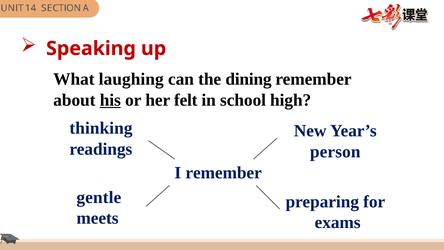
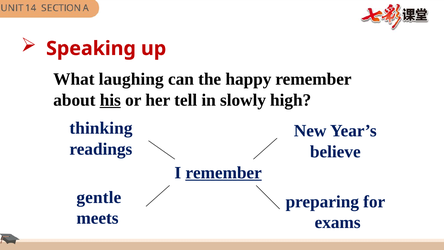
dining: dining -> happy (248, 79)
felt: felt -> tell (186, 100)
school: school -> slowly (243, 100)
person: person -> believe (335, 151)
remember underline: none -> present (224, 173)
